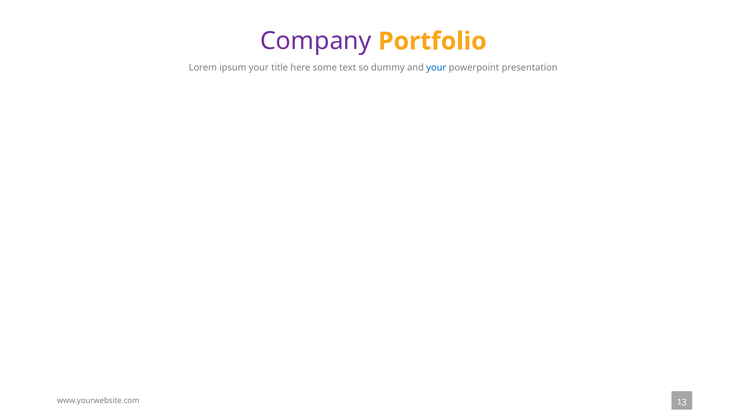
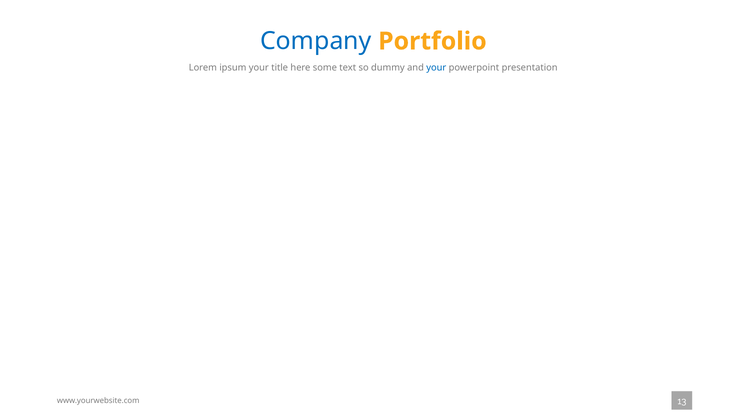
Company colour: purple -> blue (316, 41)
